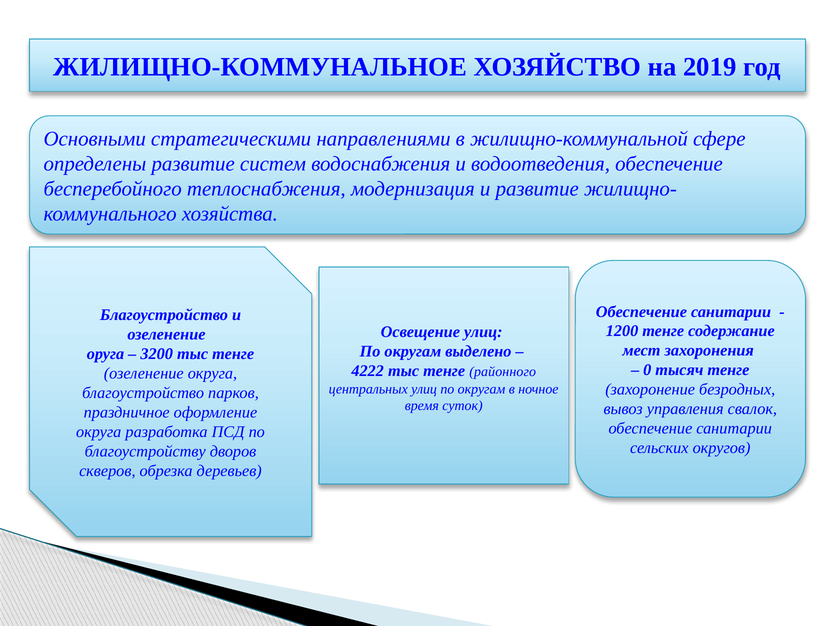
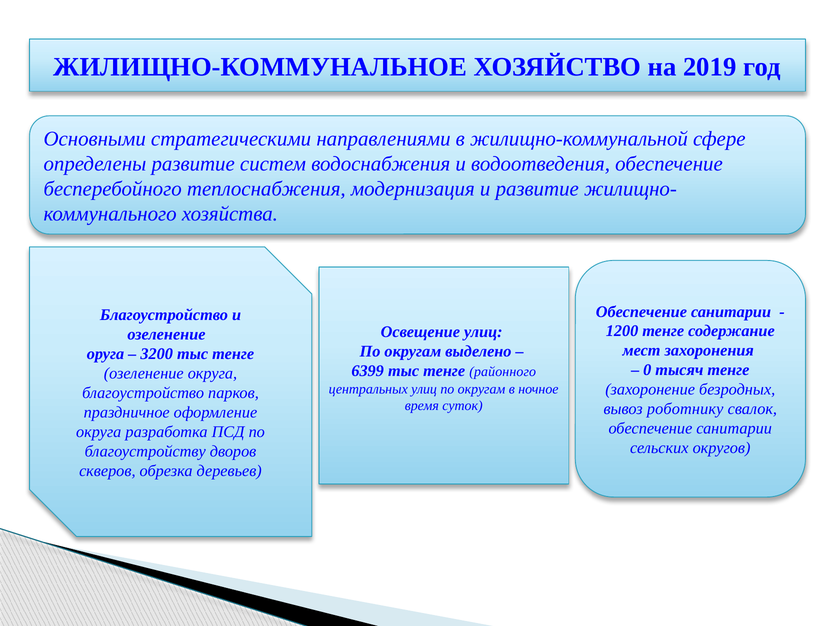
4222: 4222 -> 6399 (368, 371)
управления: управления -> роботнику (685, 409)
